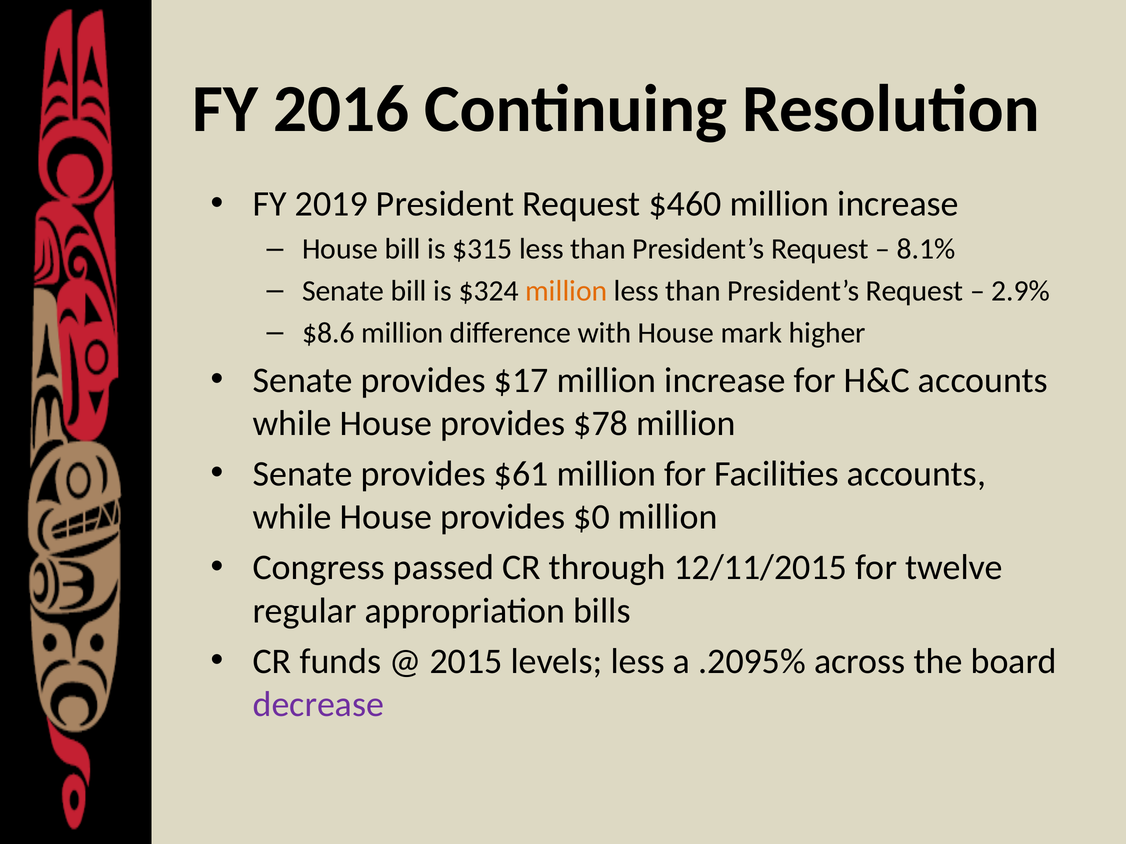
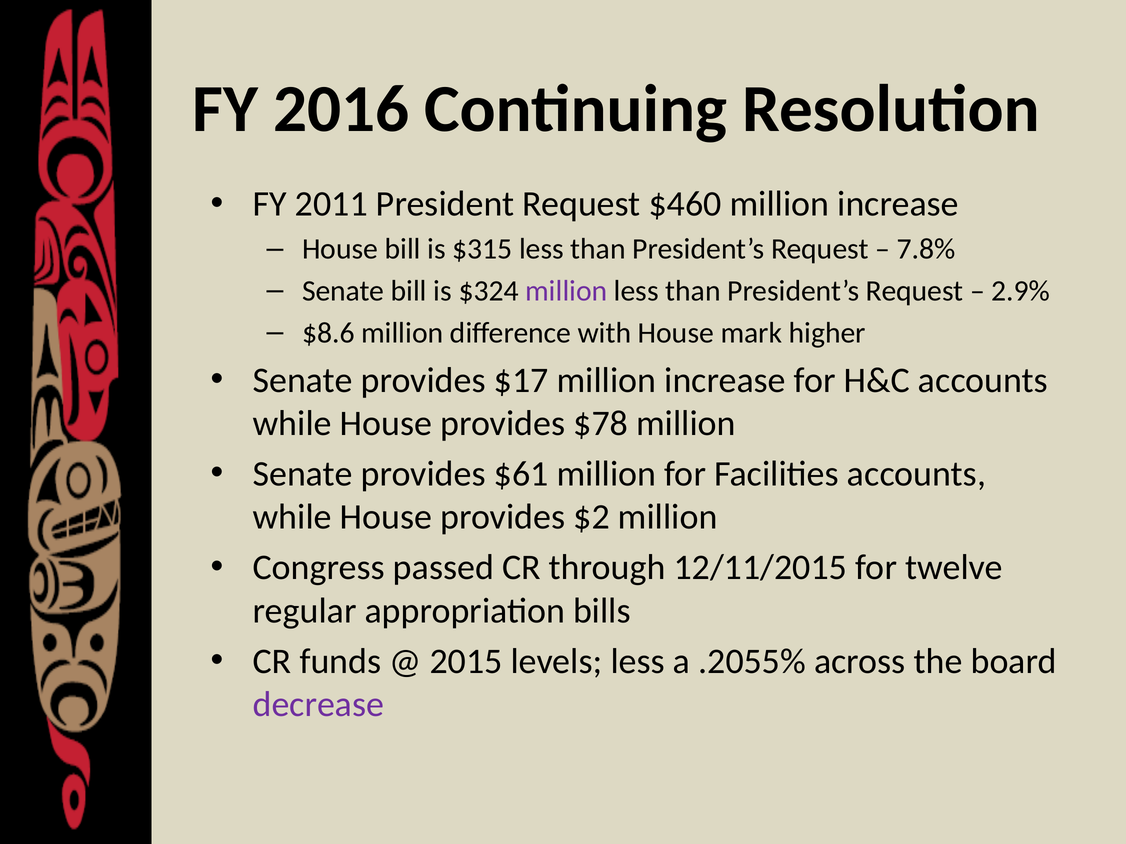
2019: 2019 -> 2011 (331, 204)
8.1%: 8.1% -> 7.8% (926, 249)
million colour: orange -> purple (566, 291)
$0: $0 -> $2 (592, 517)
.2095%: .2095% -> .2055% (752, 662)
